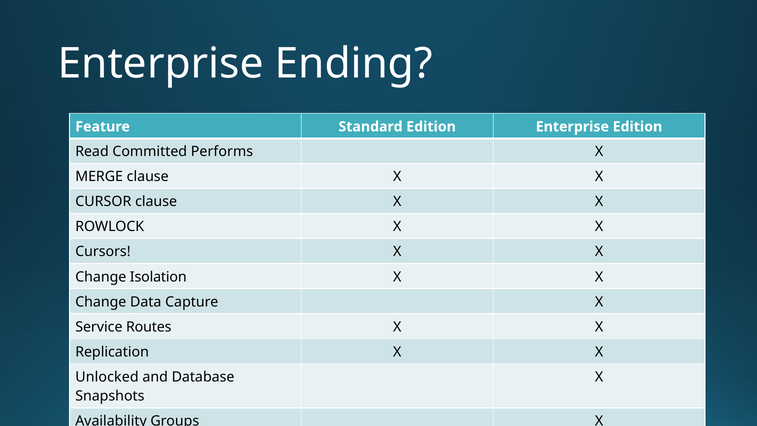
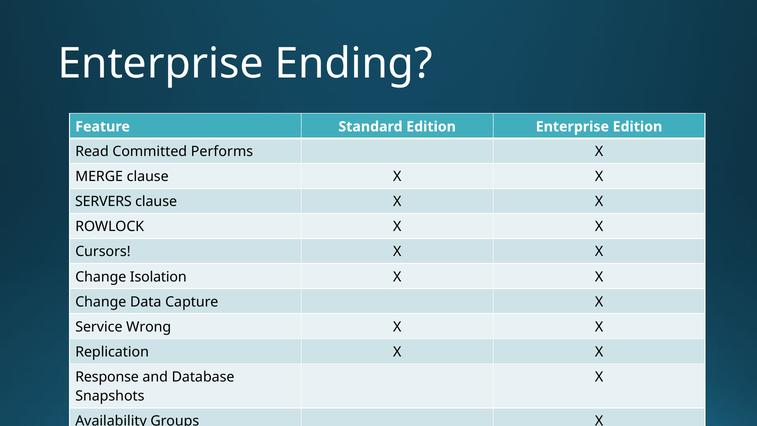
CURSOR: CURSOR -> SERVERS (103, 202)
Routes: Routes -> Wrong (149, 327)
Unlocked: Unlocked -> Response (107, 377)
